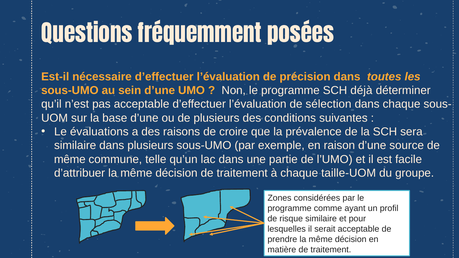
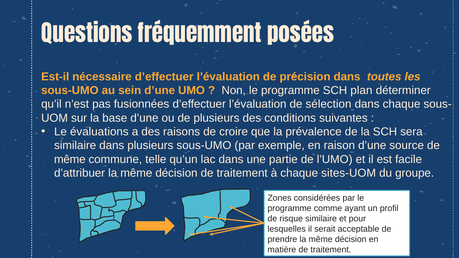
déjà: déjà -> plan (361, 91)
pas acceptable: acceptable -> fusionnées (142, 104)
taille-UOM: taille-UOM -> sites-UOM (349, 173)
